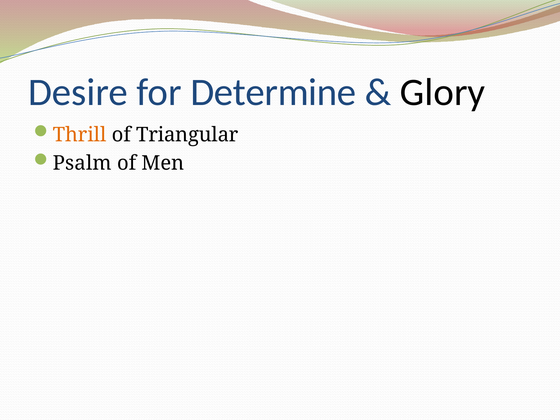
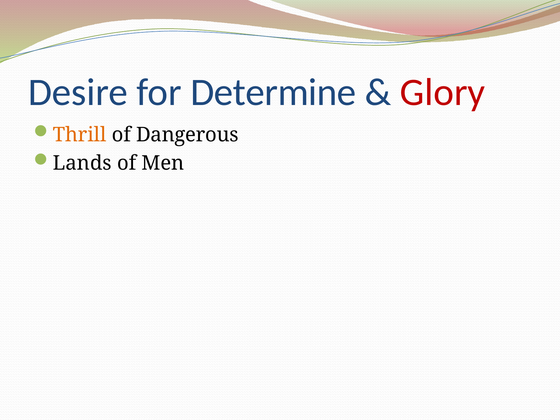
Glory colour: black -> red (443, 92)
Triangular: Triangular -> Dangerous (187, 135)
Psalm: Psalm -> Lands (82, 163)
